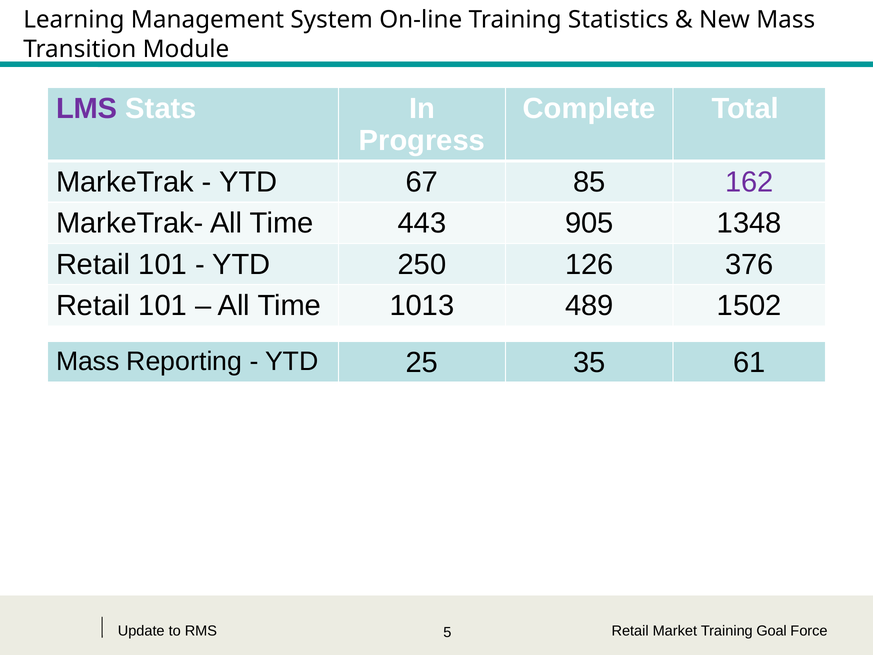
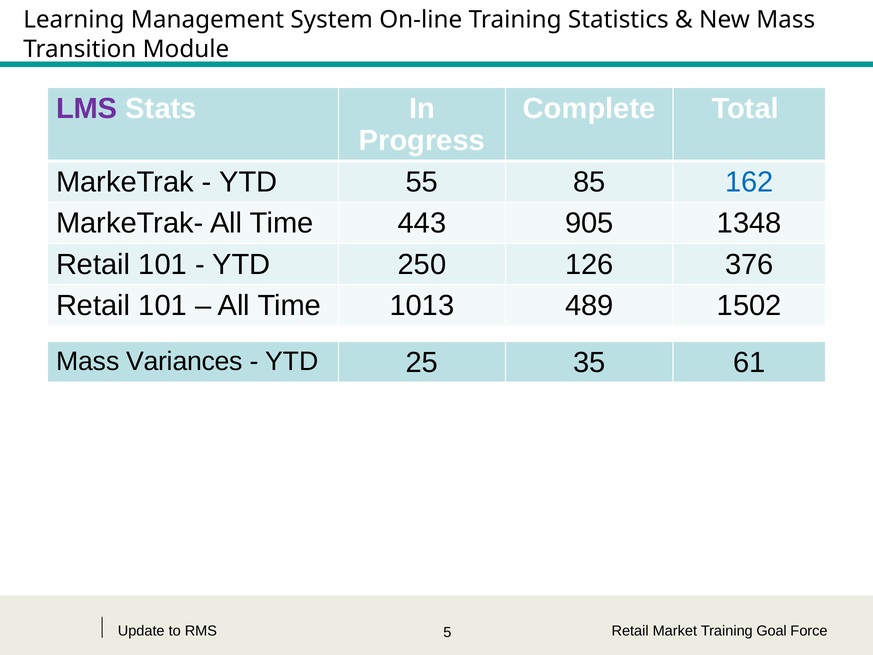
67: 67 -> 55 (422, 182)
162 colour: purple -> blue (749, 182)
Reporting: Reporting -> Variances (184, 361)
